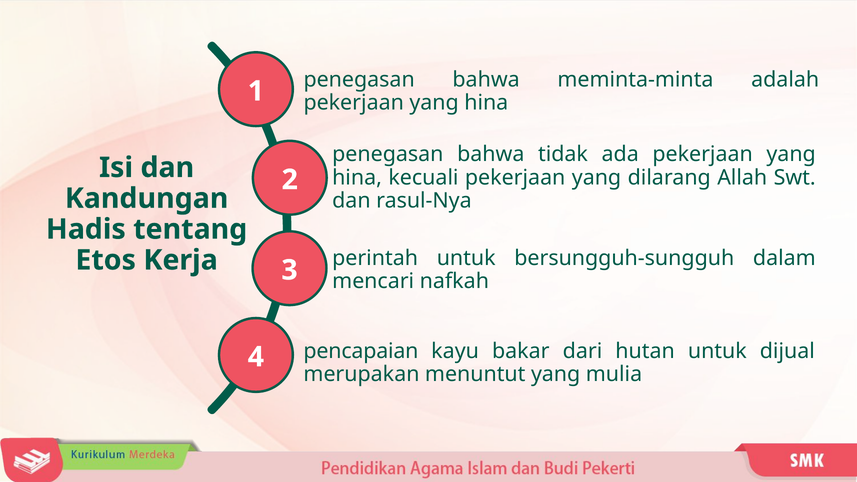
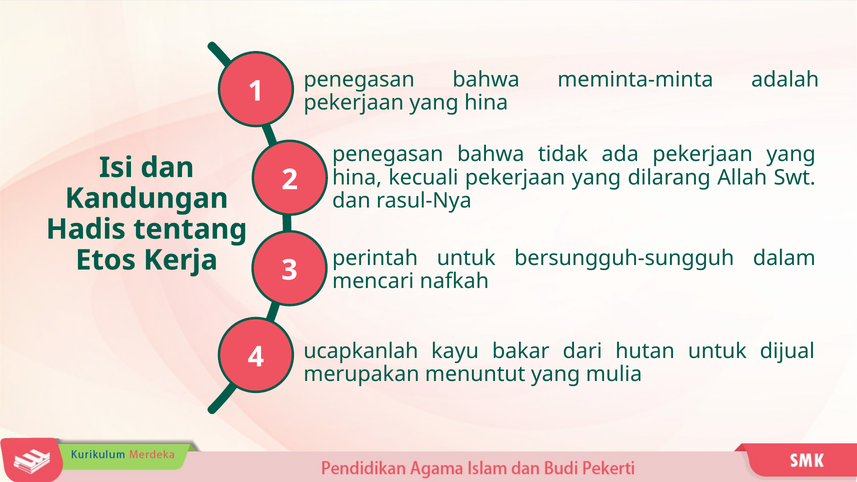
pencapaian: pencapaian -> ucapkanlah (361, 351)
